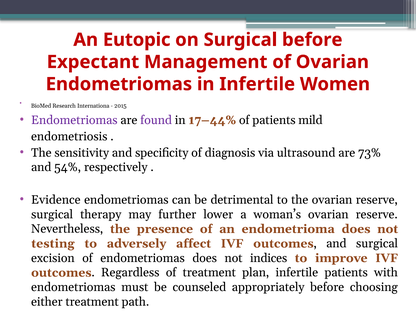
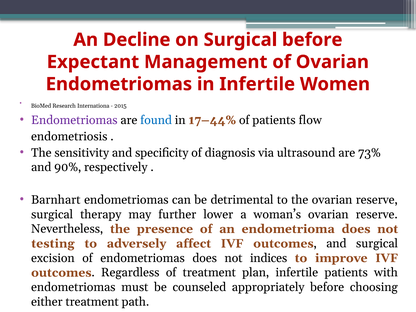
Eutopic: Eutopic -> Decline (137, 40)
found colour: purple -> blue (156, 120)
mild: mild -> flow (310, 120)
54%: 54% -> 90% (68, 167)
Evidence: Evidence -> Barnhart (56, 200)
